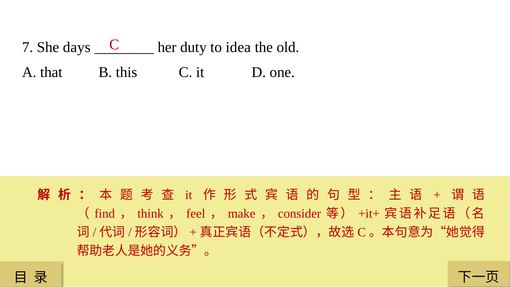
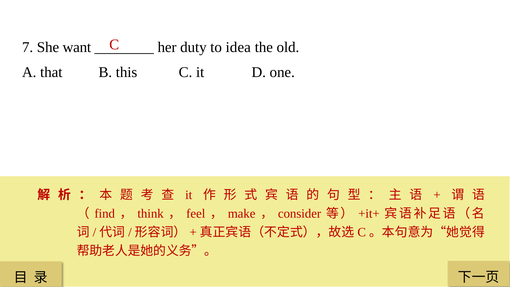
days: days -> want (77, 47)
